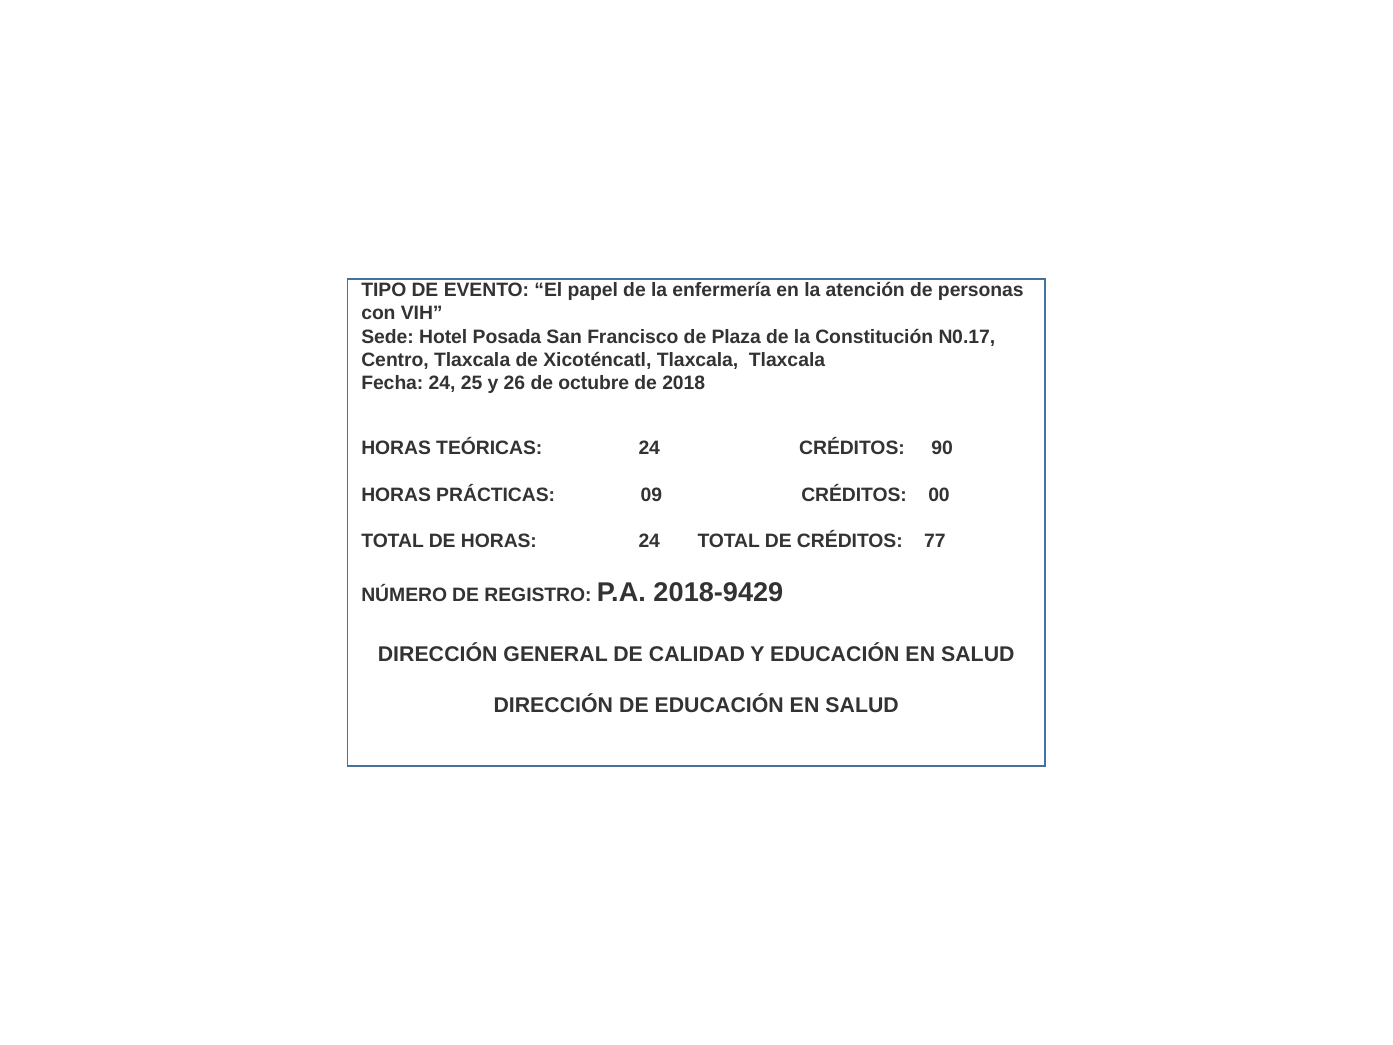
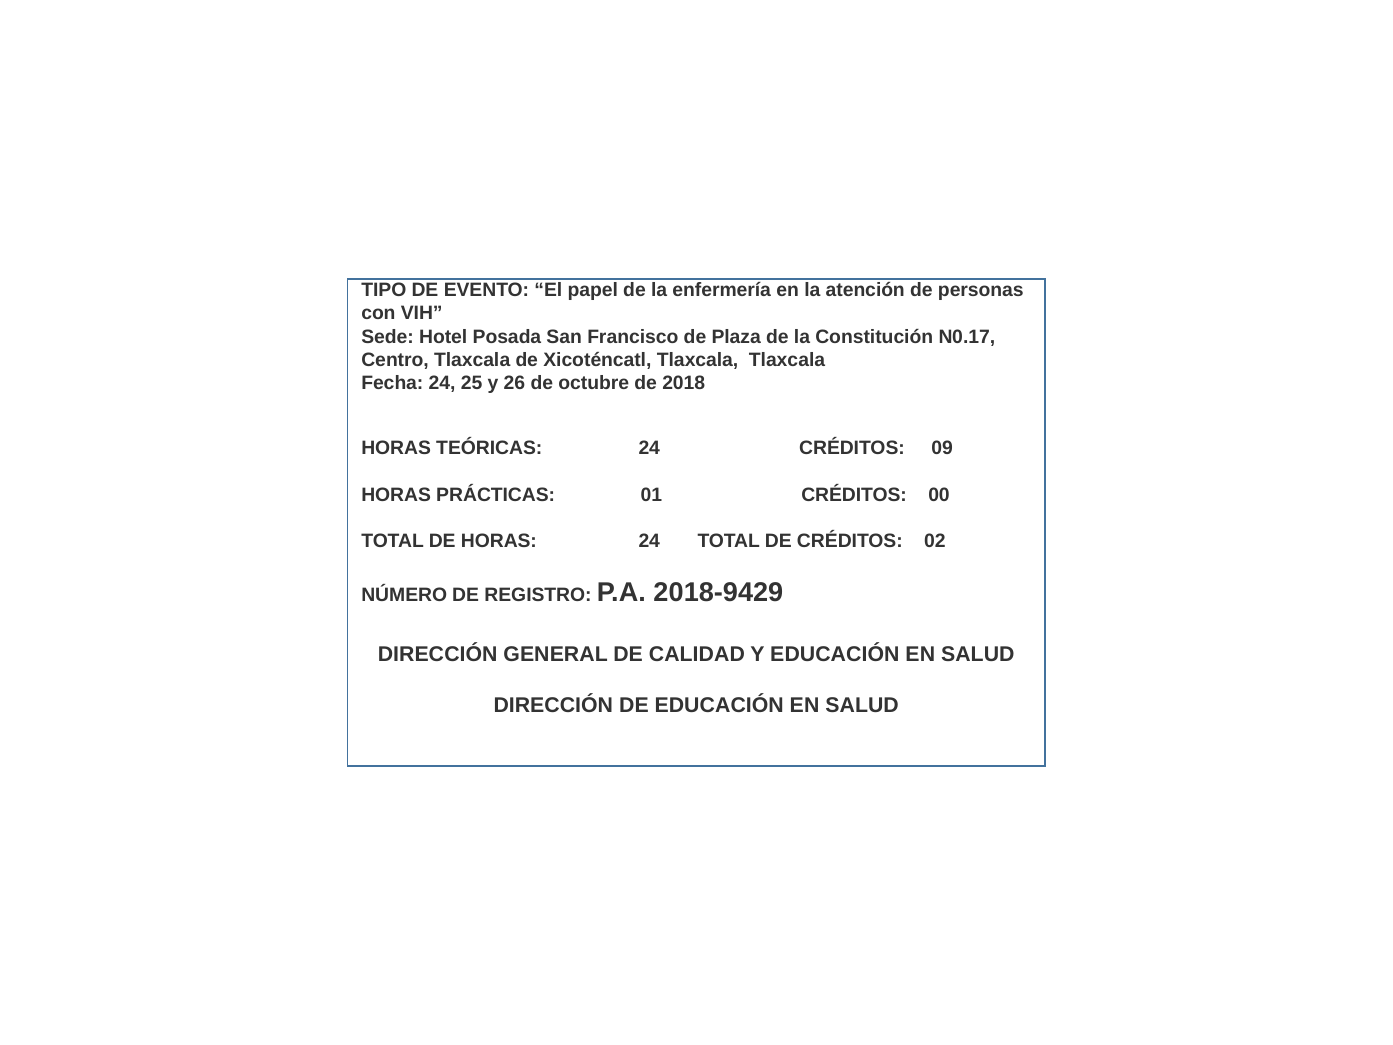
90: 90 -> 09 (942, 448)
09: 09 -> 01 (651, 495)
77: 77 -> 02 (935, 541)
